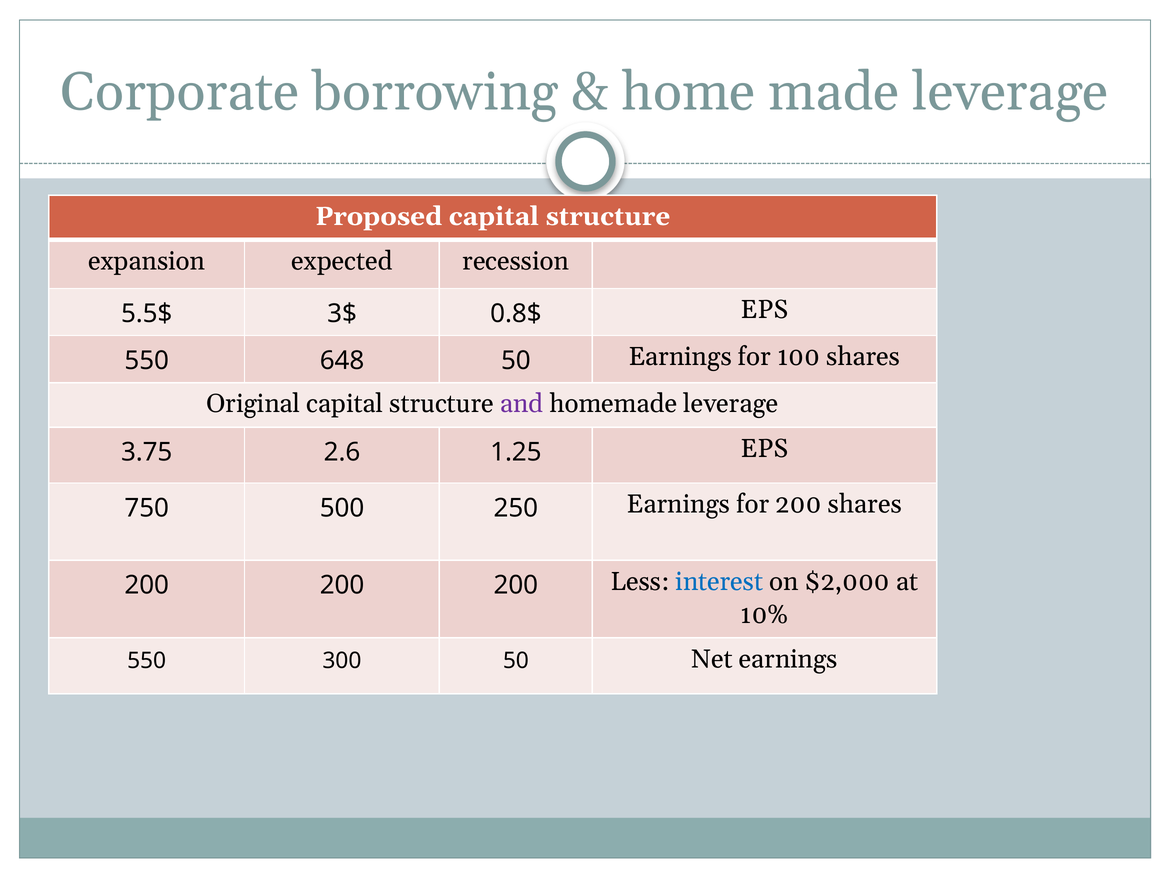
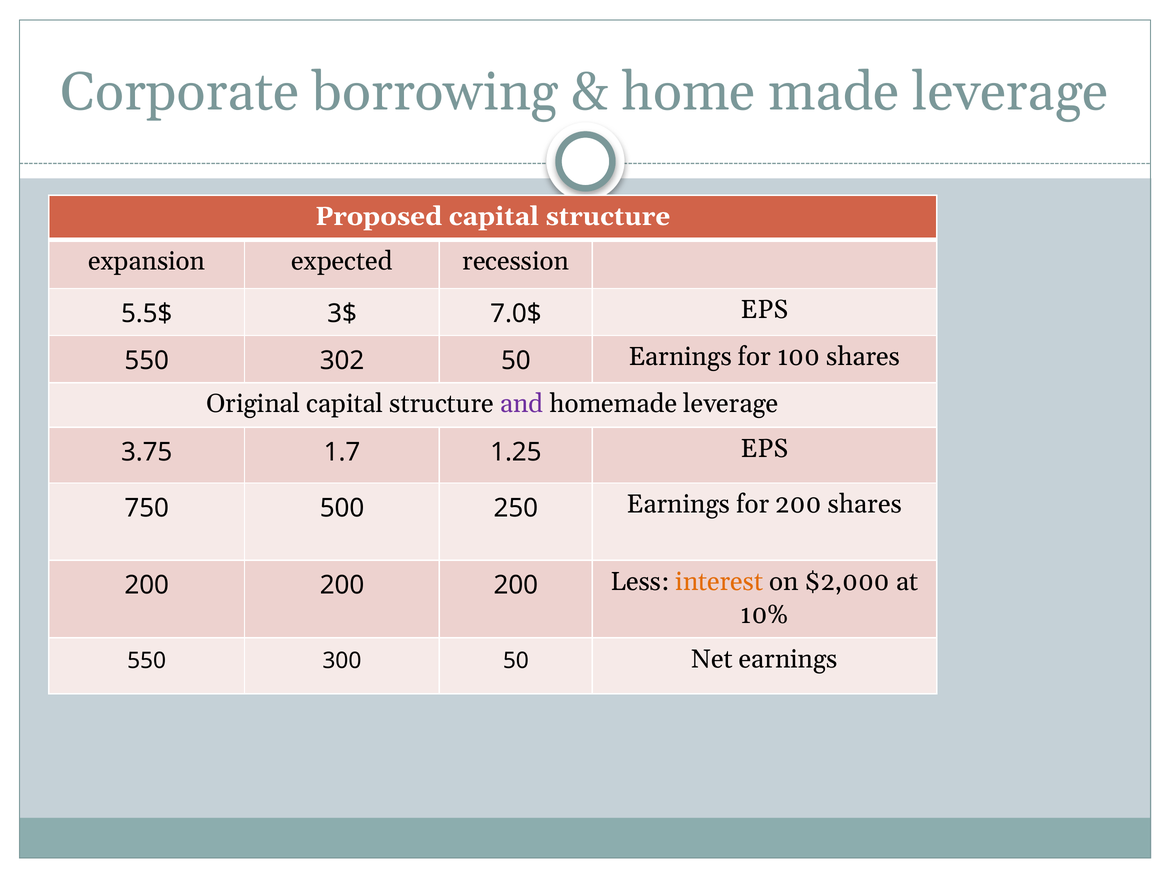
0.8$: 0.8$ -> 7.0$ (516, 314)
648: 648 -> 302 (342, 361)
2.6: 2.6 -> 1.7 (342, 452)
interest colour: blue -> orange (719, 582)
